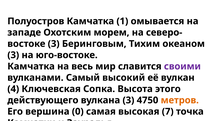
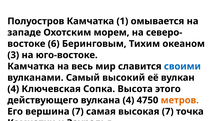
3: 3 -> 6 (54, 44)
своими colour: purple -> blue (182, 66)
вулкана 3: 3 -> 4 (128, 100)
вершина 0: 0 -> 7 (78, 111)
